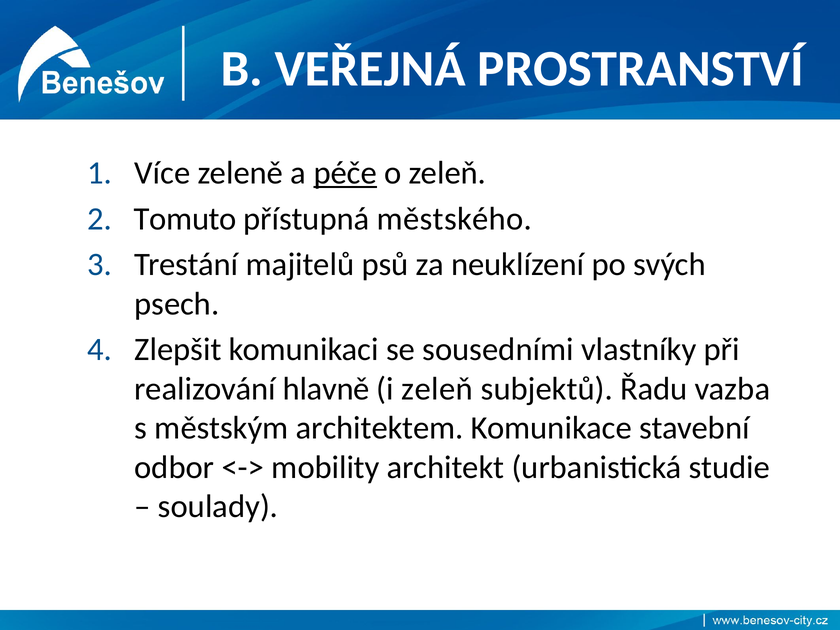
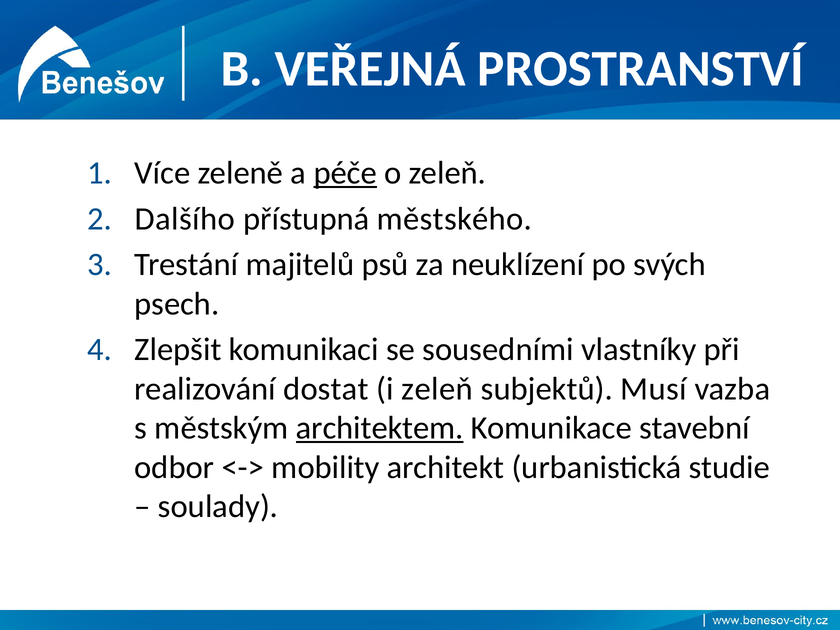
Tomuto: Tomuto -> Dalšího (185, 219)
hlavně: hlavně -> dostat (326, 389)
Řadu: Řadu -> Musí (654, 389)
architektem underline: none -> present (380, 428)
